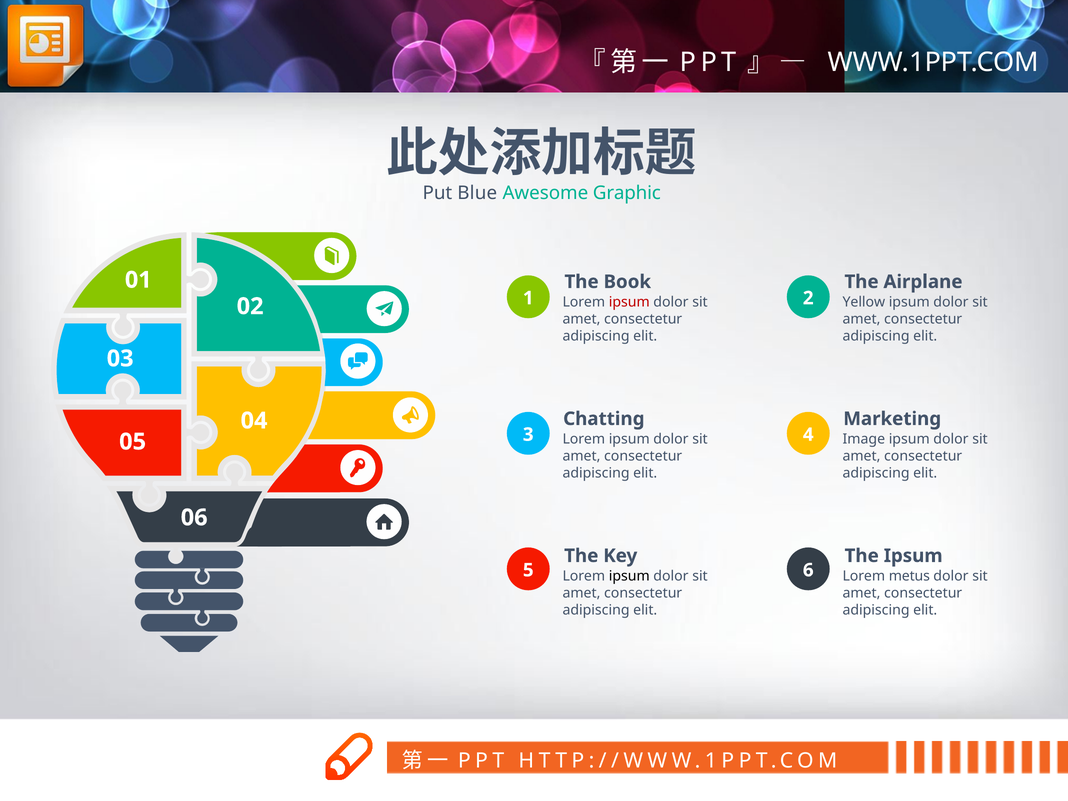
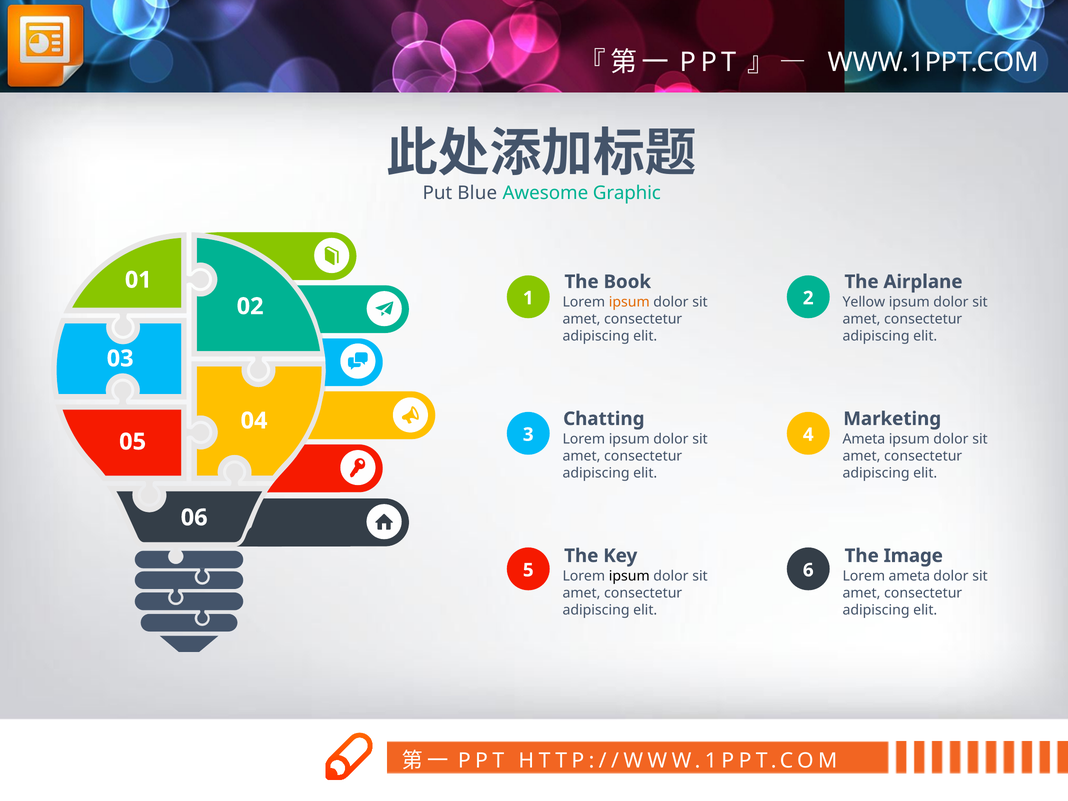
ipsum colour: red -> orange (629, 302)
Image: Image -> Ameta (864, 439)
The Ipsum: Ipsum -> Image (913, 556)
Lorem metus: metus -> ameta (909, 576)
